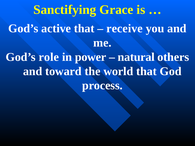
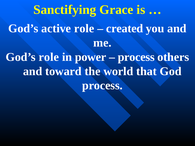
active that: that -> role (84, 28)
receive: receive -> created (125, 28)
natural: natural -> process (136, 57)
